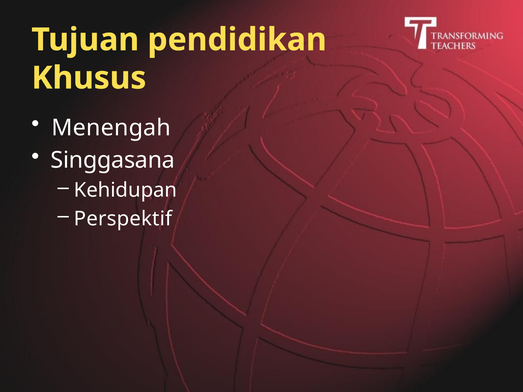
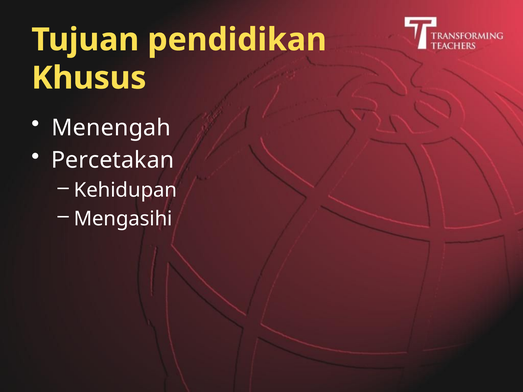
Singgasana: Singgasana -> Percetakan (113, 160)
Perspektif: Perspektif -> Mengasihi (123, 219)
